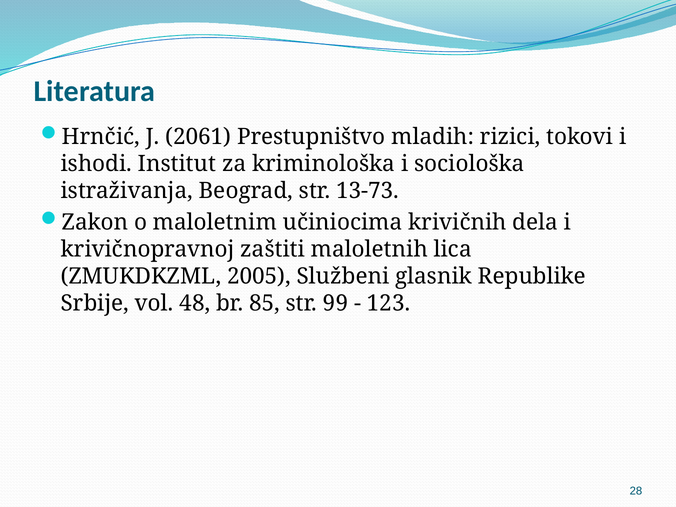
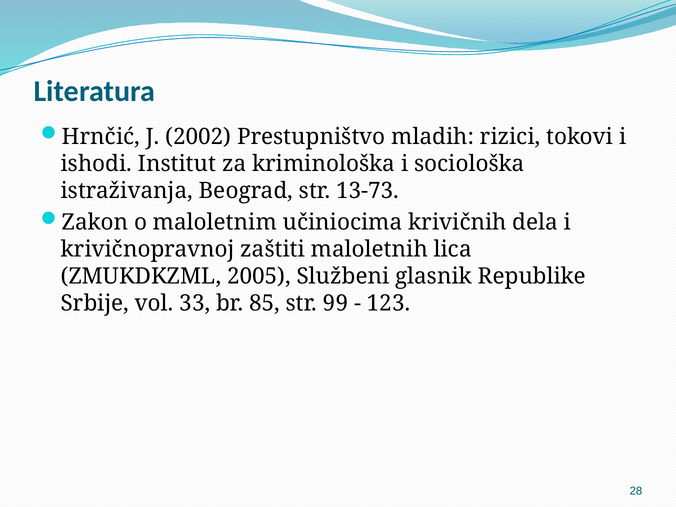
2061: 2061 -> 2002 (198, 137)
48: 48 -> 33 (195, 304)
